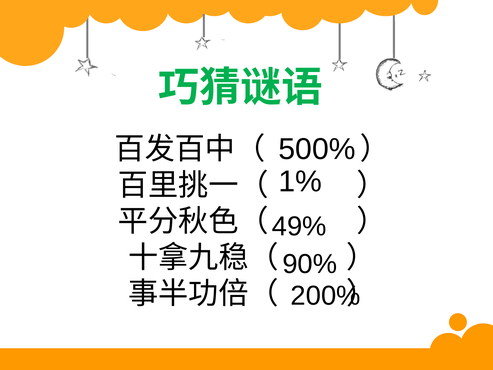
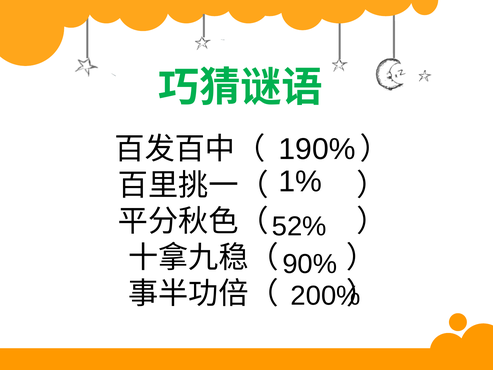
500%: 500% -> 190% (317, 149)
49%: 49% -> 52% (299, 226)
